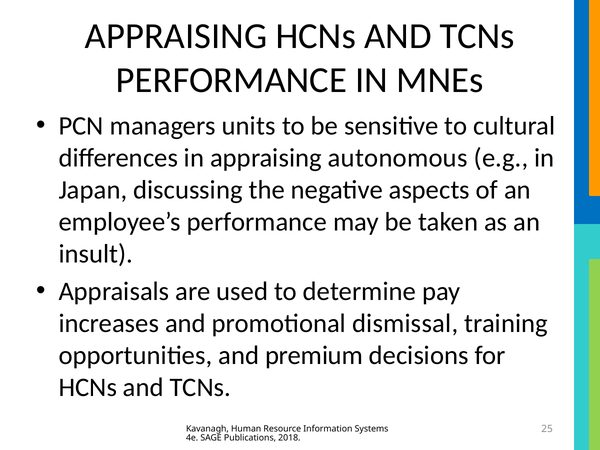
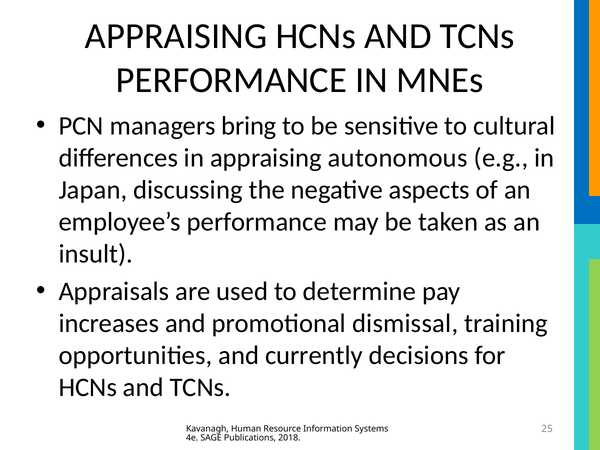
units: units -> bring (249, 126)
premium: premium -> currently (314, 355)
